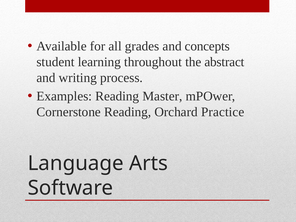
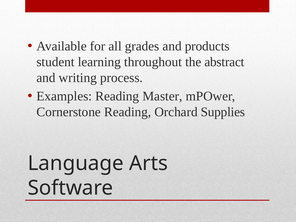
concepts: concepts -> products (207, 46)
Practice: Practice -> Supplies (223, 112)
